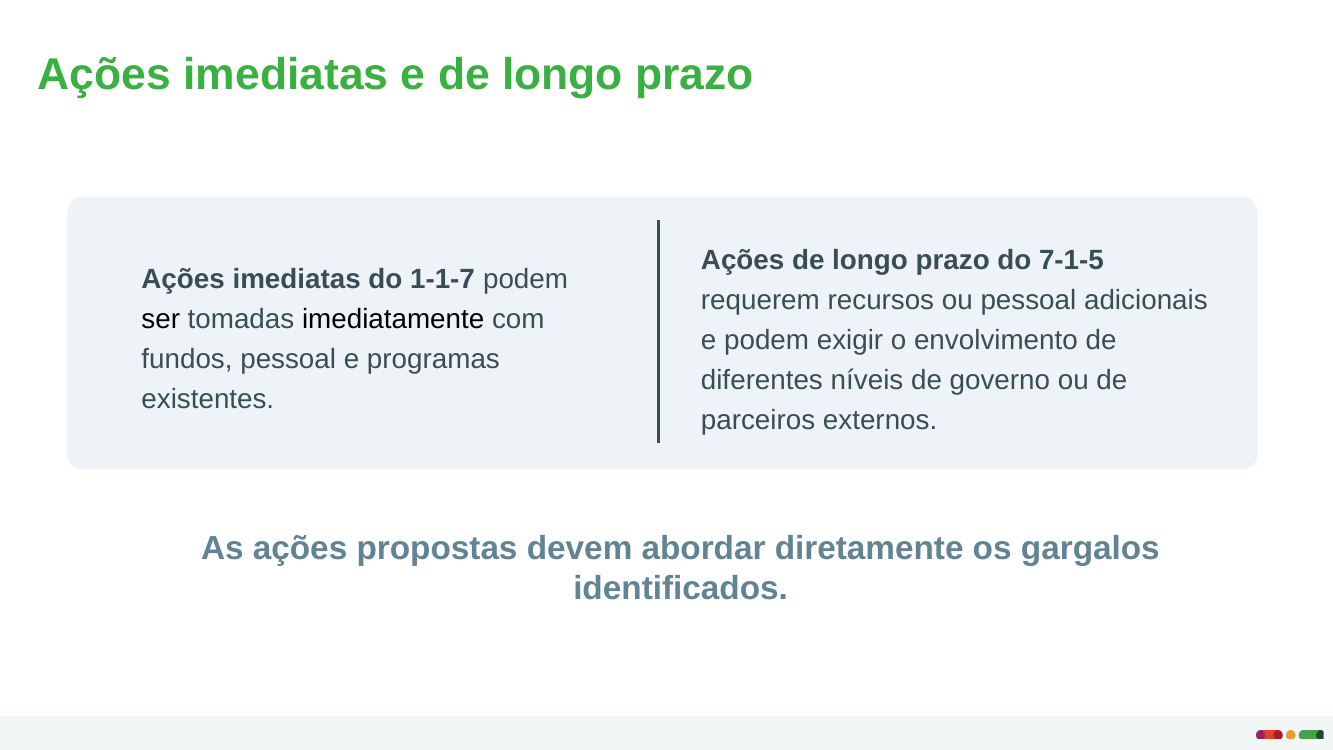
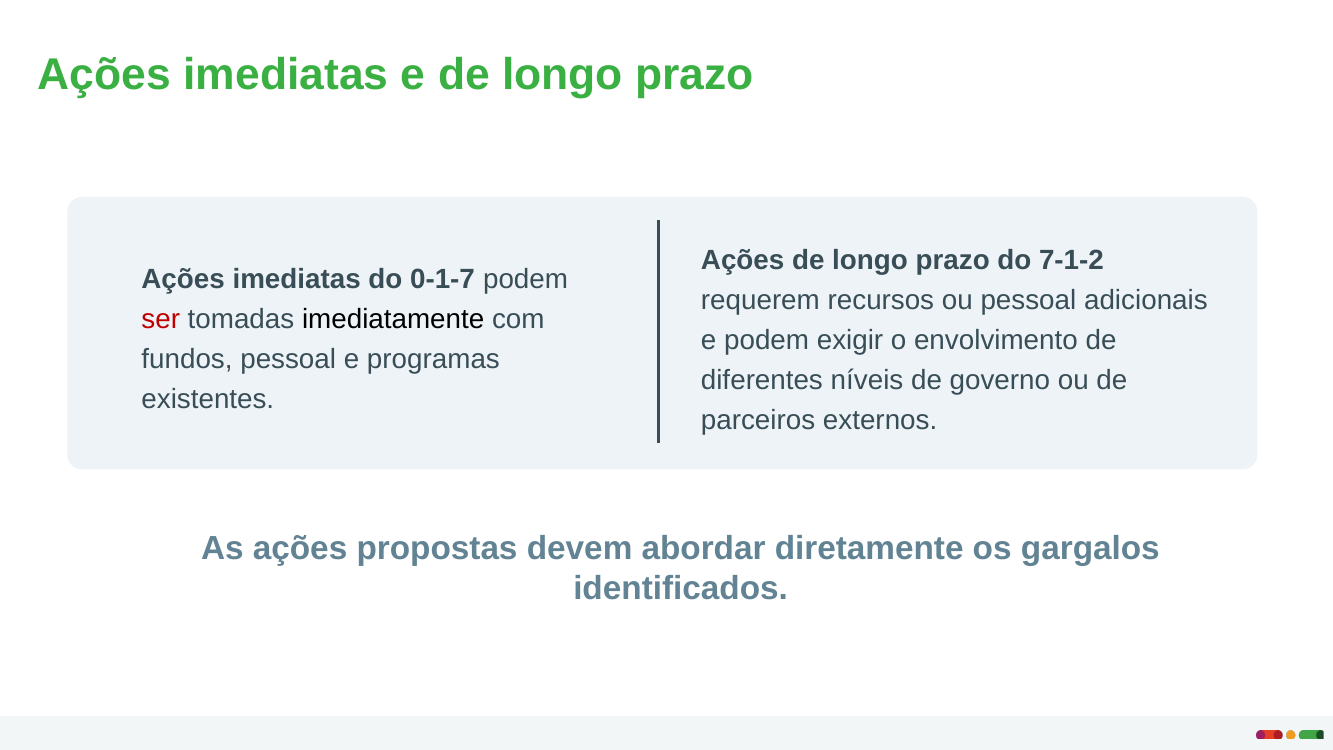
7-1-5: 7-1-5 -> 7-1-2 (1071, 260)
1-1-7: 1-1-7 -> 0-1-7 (443, 279)
ser colour: black -> red (161, 319)
